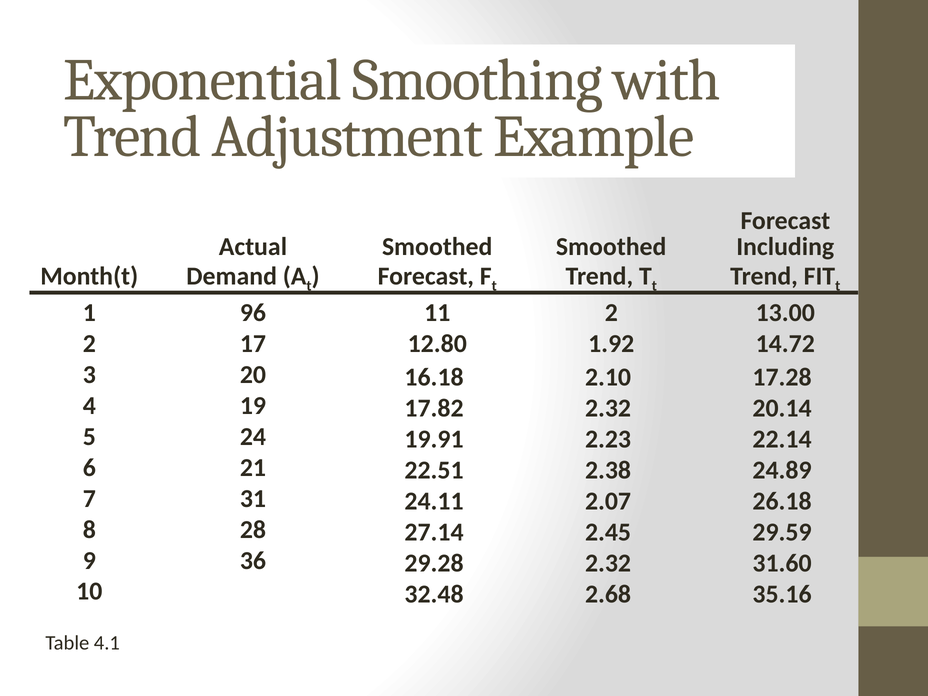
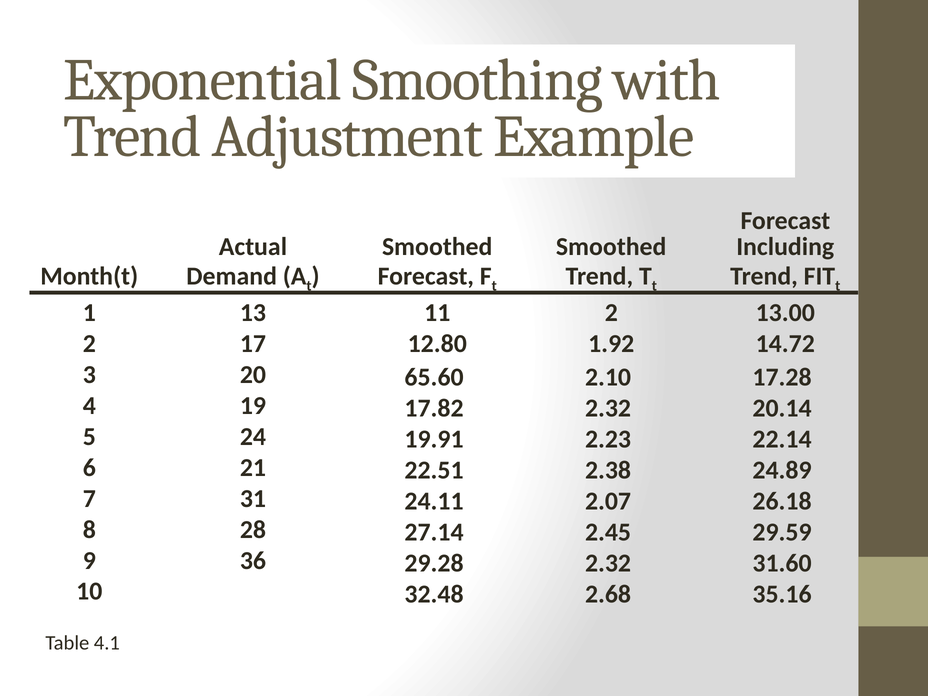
96: 96 -> 13 (253, 313)
16.18: 16.18 -> 65.60 (434, 377)
